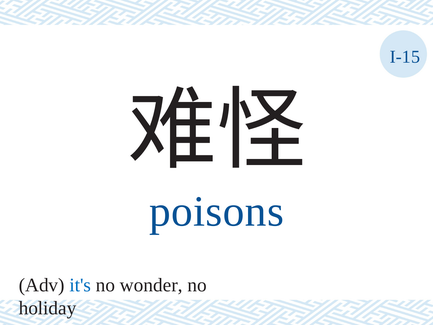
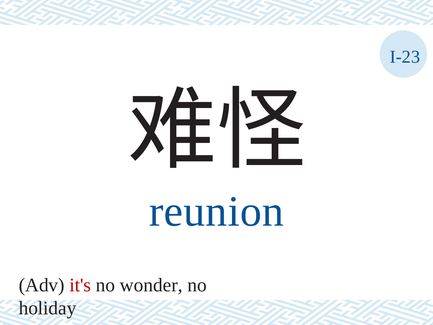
I-15: I-15 -> I-23 (405, 57)
poisons: poisons -> reunion (216, 211)
it's colour: blue -> red (80, 285)
